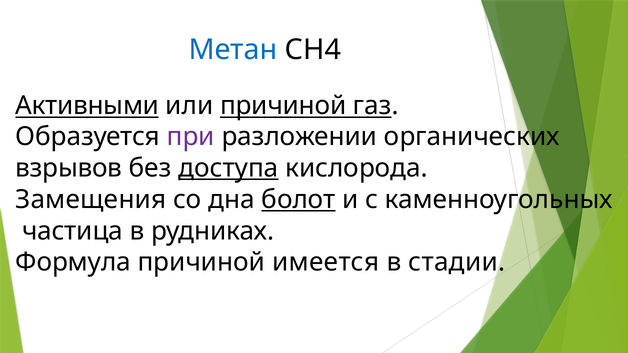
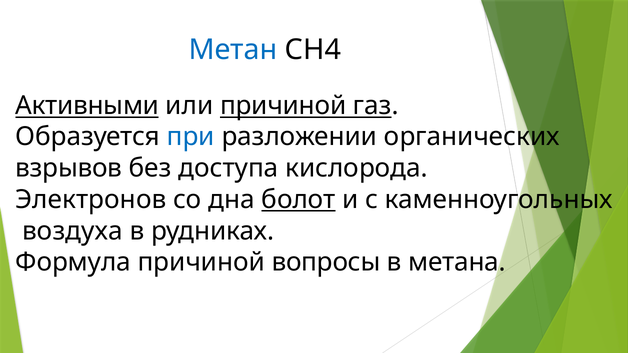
при colour: purple -> blue (191, 137)
доступа underline: present -> none (228, 168)
Замещения: Замещения -> Электронов (91, 200)
частица: частица -> воздуха (72, 231)
имеется: имеется -> вопросы (326, 262)
стадии: стадии -> метана (457, 262)
